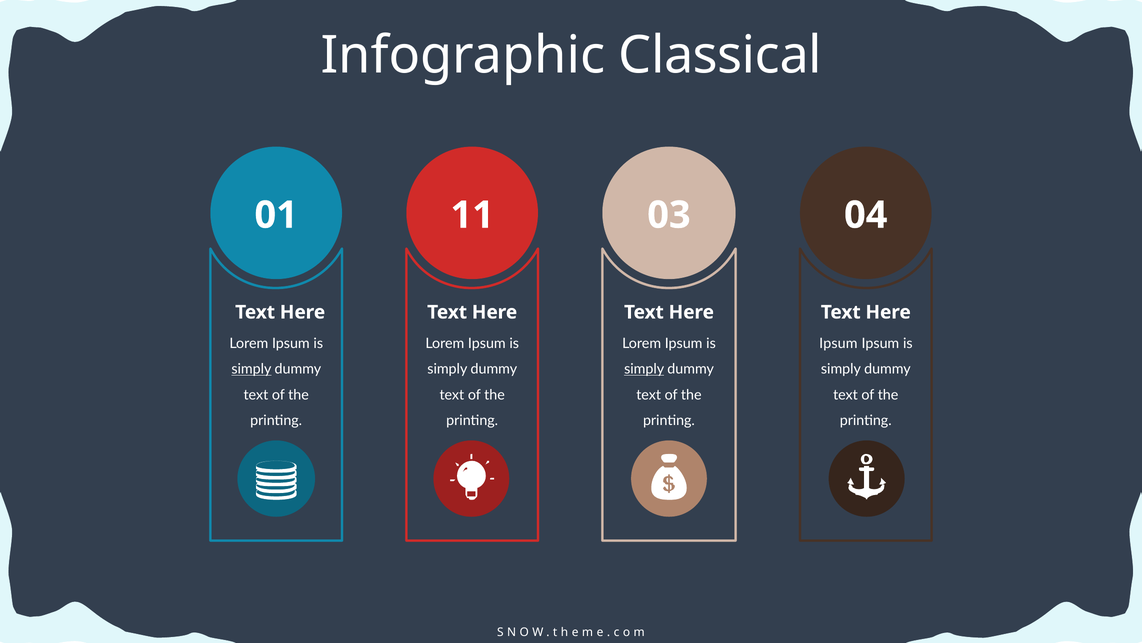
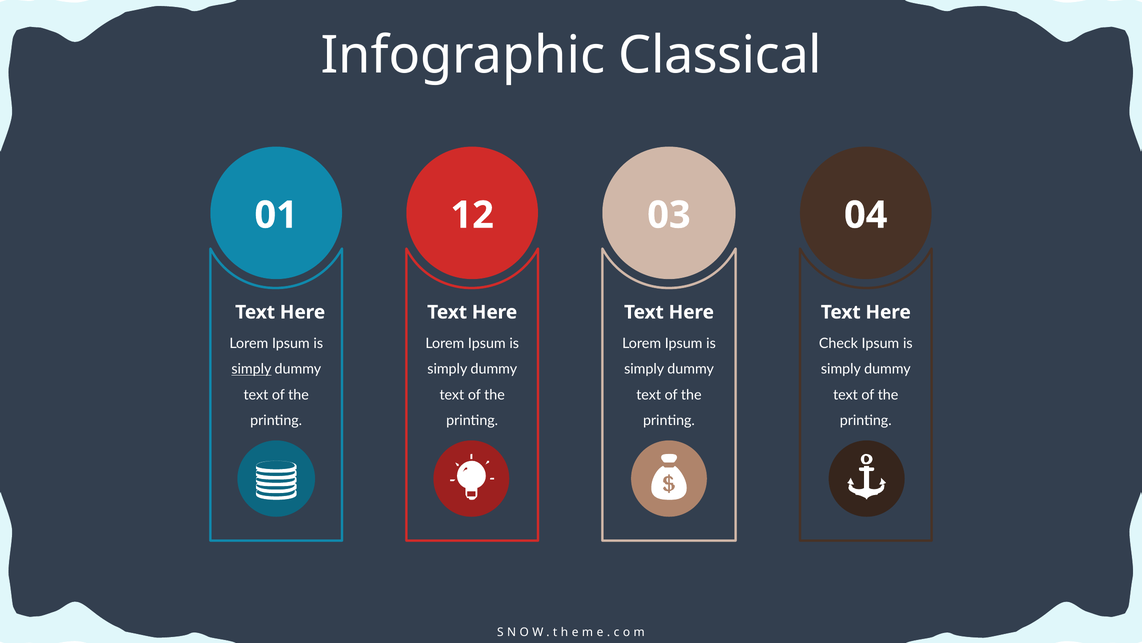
11: 11 -> 12 (472, 215)
Ipsum: Ipsum -> Check (838, 343)
simply underline: present -> none (644, 369)
